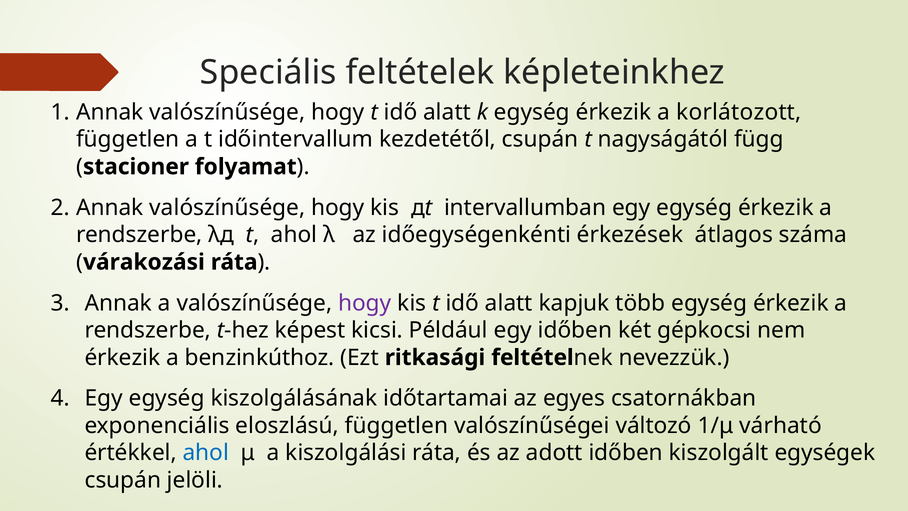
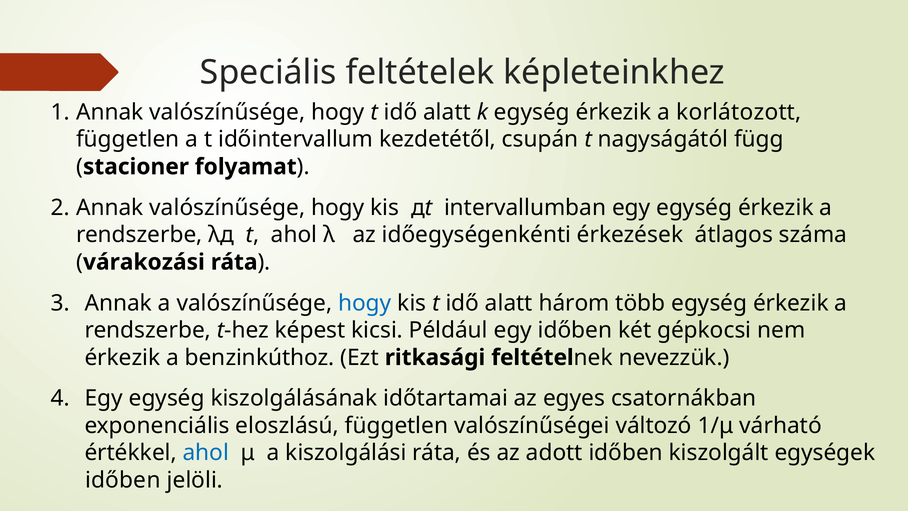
hogy colour: purple -> blue (365, 303)
kapjuk: kapjuk -> három (574, 303)
csupán: csupán -> időben (123, 480)
